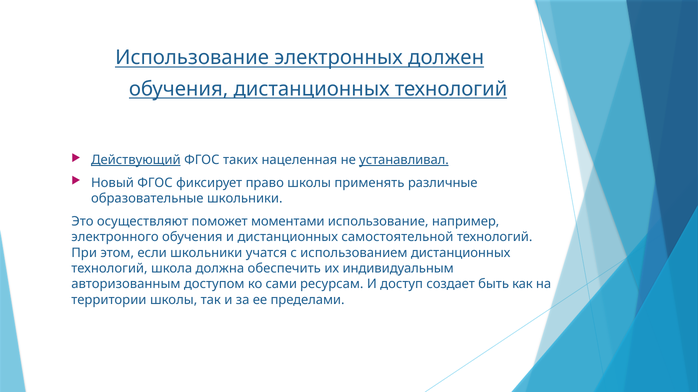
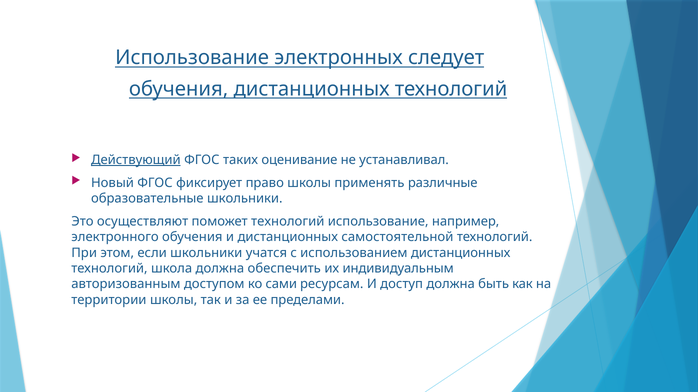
должен: должен -> следует (446, 58)
нацеленная: нацеленная -> оценивание (299, 160)
устанавливал underline: present -> none (404, 160)
поможет моментами: моментами -> технологий (288, 222)
доступ создает: создает -> должна (451, 285)
